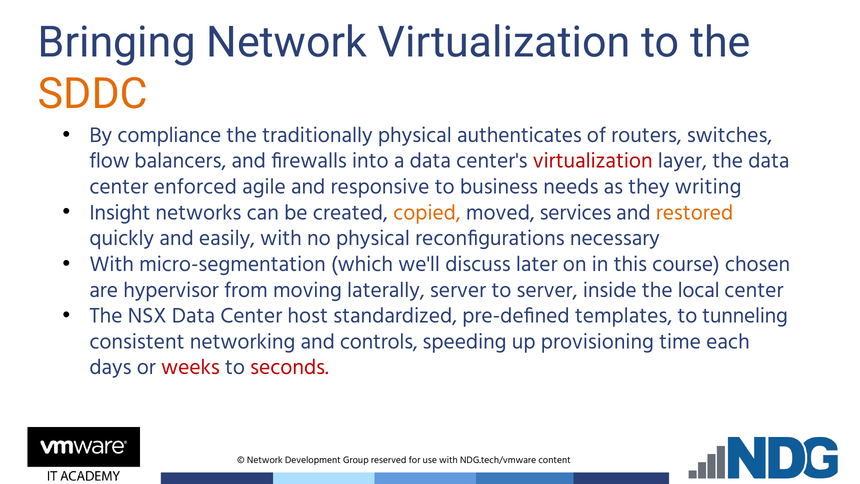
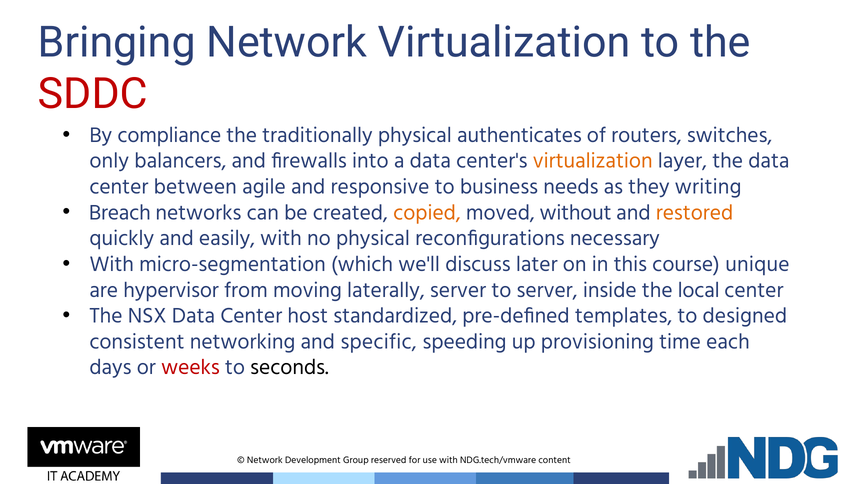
SDDC colour: orange -> red (93, 94)
flow: flow -> only (109, 161)
virtualization colour: red -> orange (593, 161)
enforced: enforced -> between (195, 187)
Insight: Insight -> Breach (120, 212)
services: services -> without (576, 212)
chosen: chosen -> unique (757, 264)
tunneling: tunneling -> designed (745, 316)
controls: controls -> specific (379, 341)
seconds colour: red -> black (289, 367)
